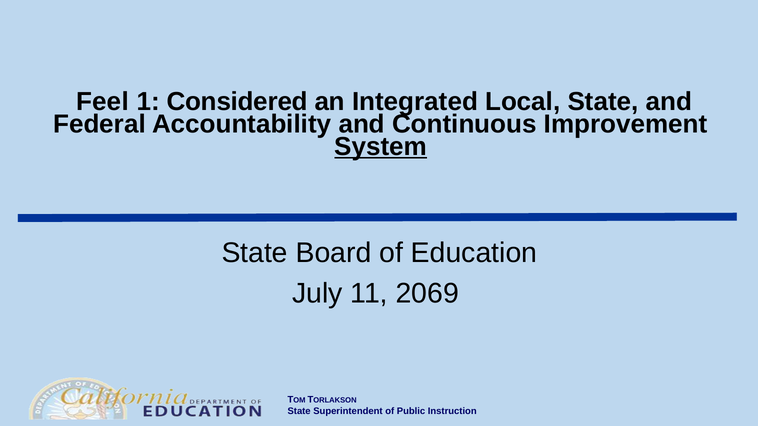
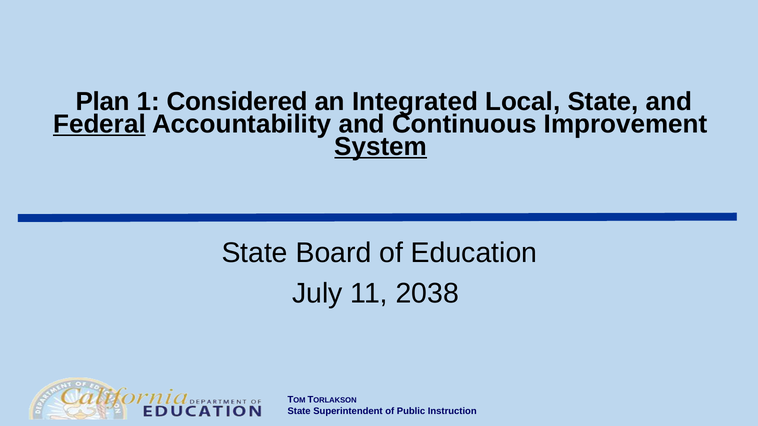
Feel: Feel -> Plan (103, 102)
Federal underline: none -> present (99, 124)
2069: 2069 -> 2038 (427, 294)
